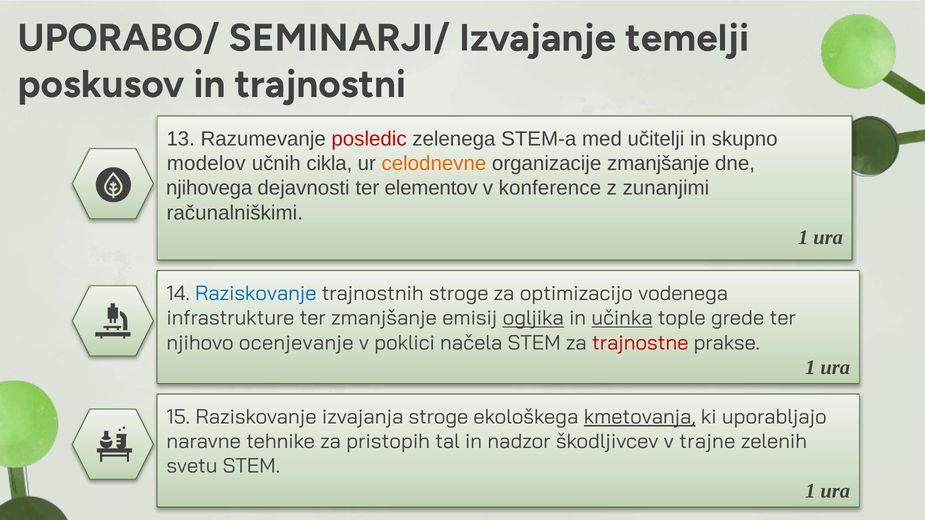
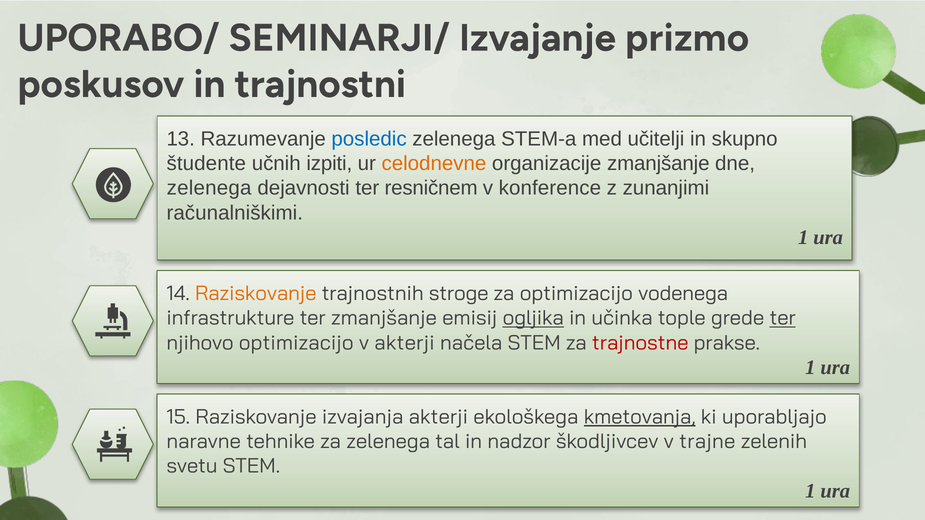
temelji: temelji -> prizmo (687, 38)
posledic colour: red -> blue (369, 139)
modelov: modelov -> študente (206, 164)
cikla: cikla -> izpiti (329, 164)
njihovega: njihovega -> zelenega (209, 188)
elementov: elementov -> resničnem (431, 188)
Raziskovanje colour: blue -> orange (256, 294)
učinka underline: present -> none (622, 318)
ter underline: none -> present (783, 318)
njihovo ocenjevanje: ocenjevanje -> optimizacijo (296, 343)
v poklici: poklici -> akterji (404, 343)
izvajanja stroge: stroge -> akterji (438, 417)
za pristopih: pristopih -> zelenega (388, 442)
